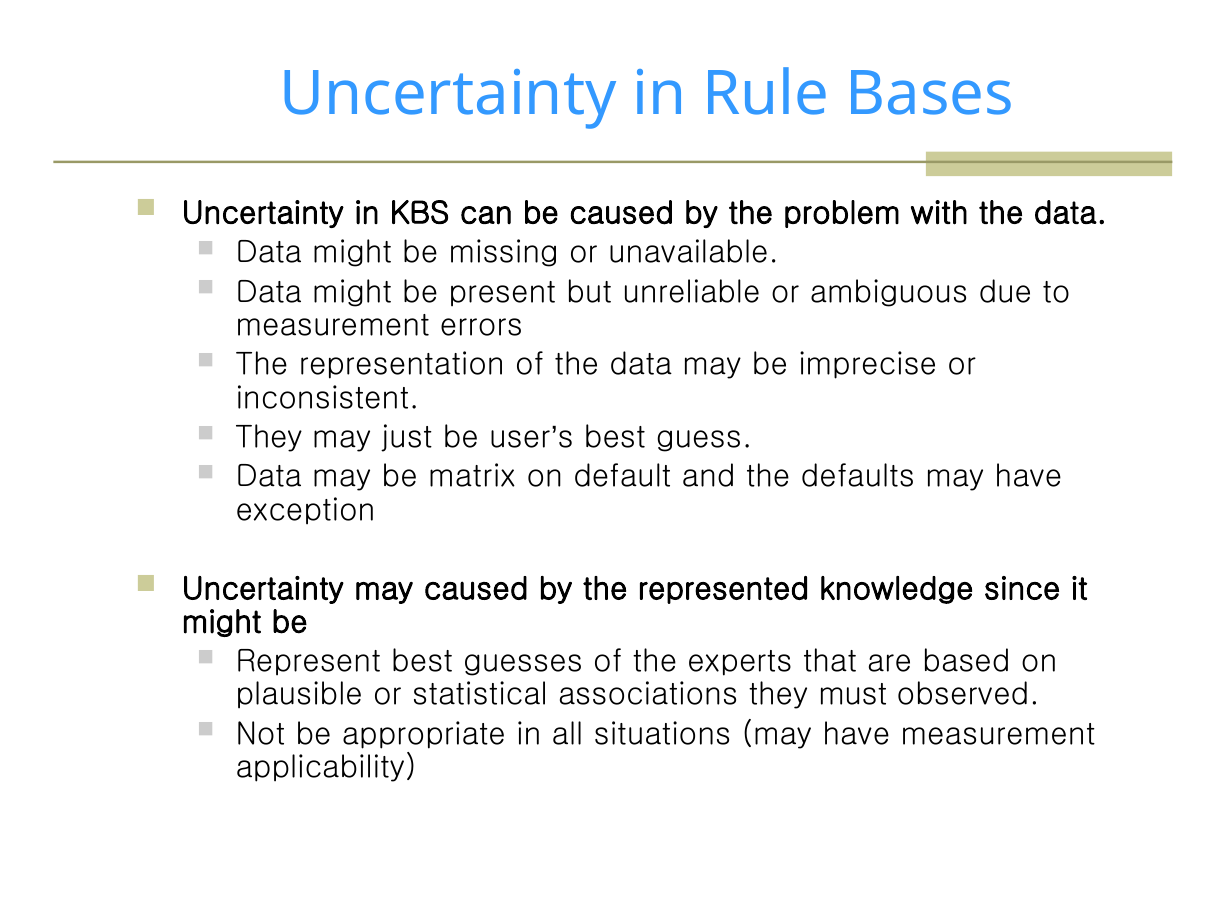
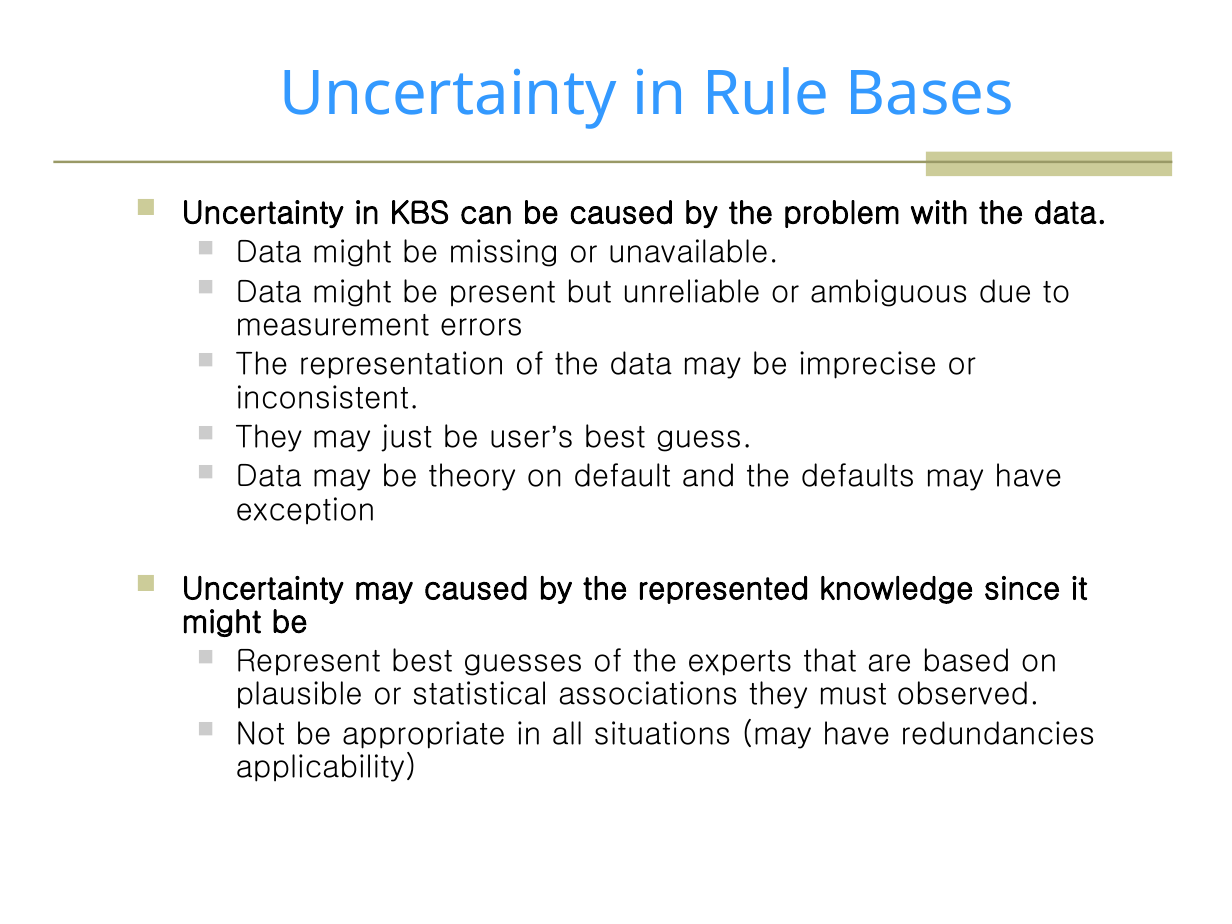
matrix: matrix -> theory (472, 477)
have measurement: measurement -> redundancies (998, 734)
